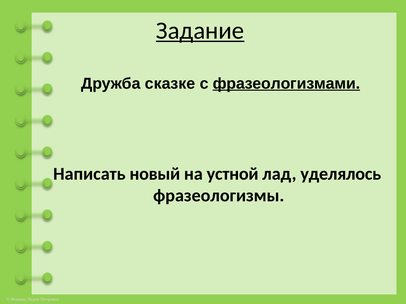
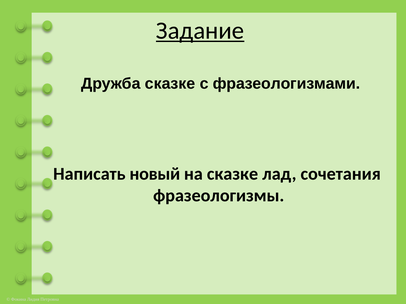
фразеологизмами underline: present -> none (286, 84)
на устной: устной -> сказке (232, 174)
уделялось: уделялось -> сочетания (341, 174)
